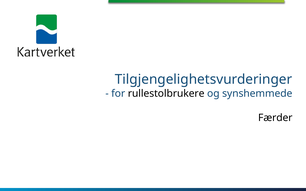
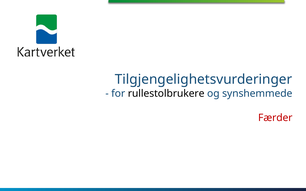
Færder colour: black -> red (275, 118)
